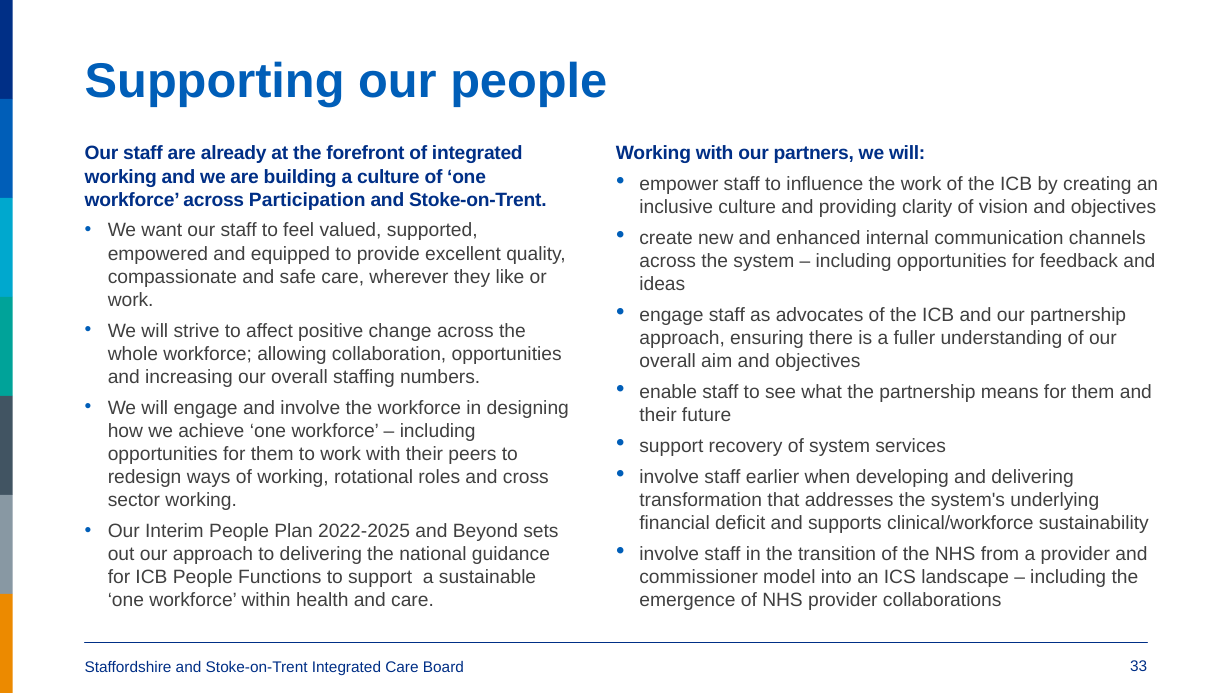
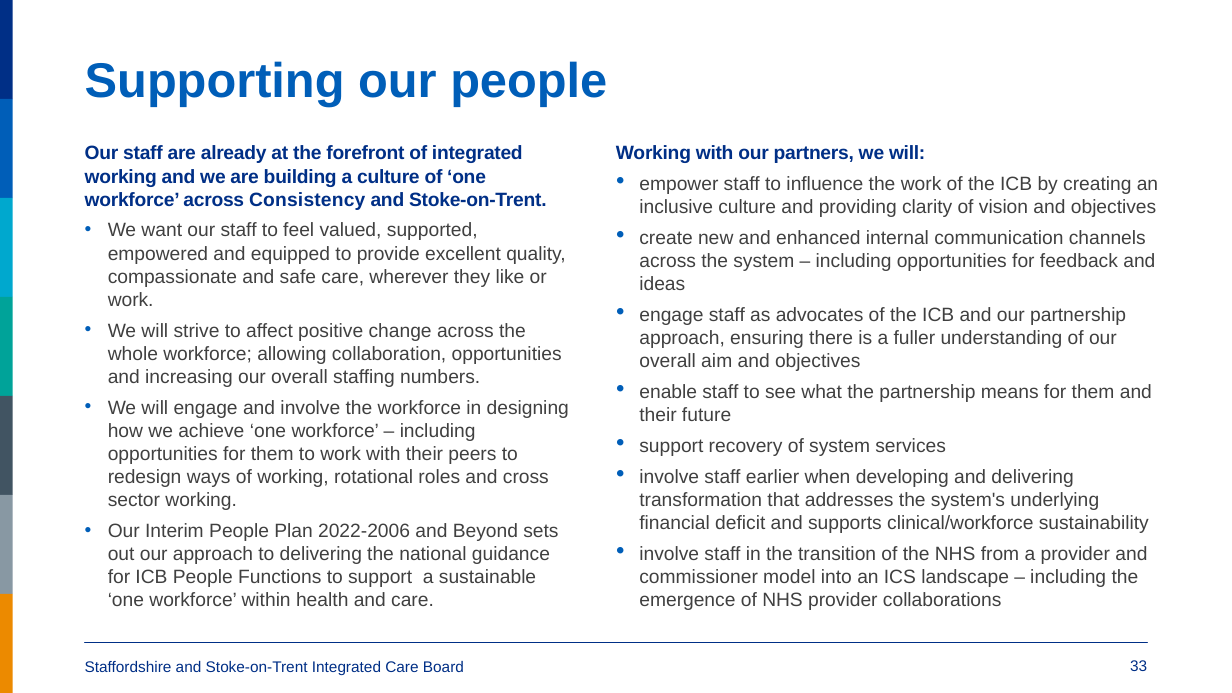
Participation: Participation -> Consistency (307, 200)
2022-2025: 2022-2025 -> 2022-2006 (364, 531)
